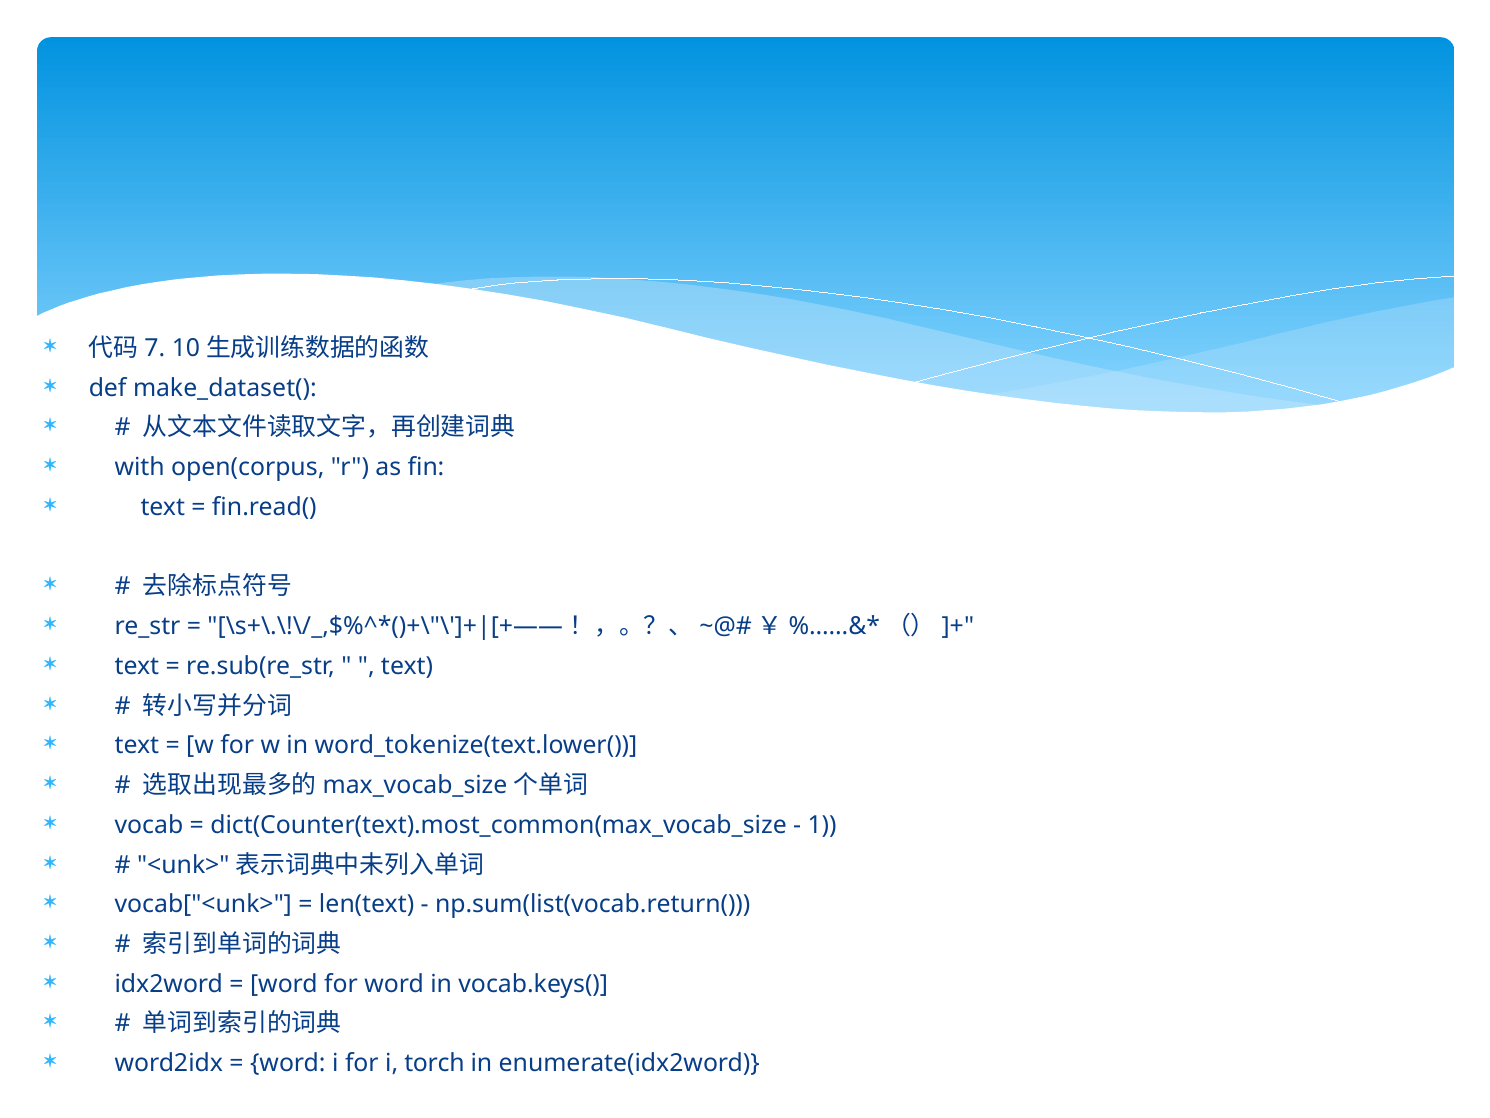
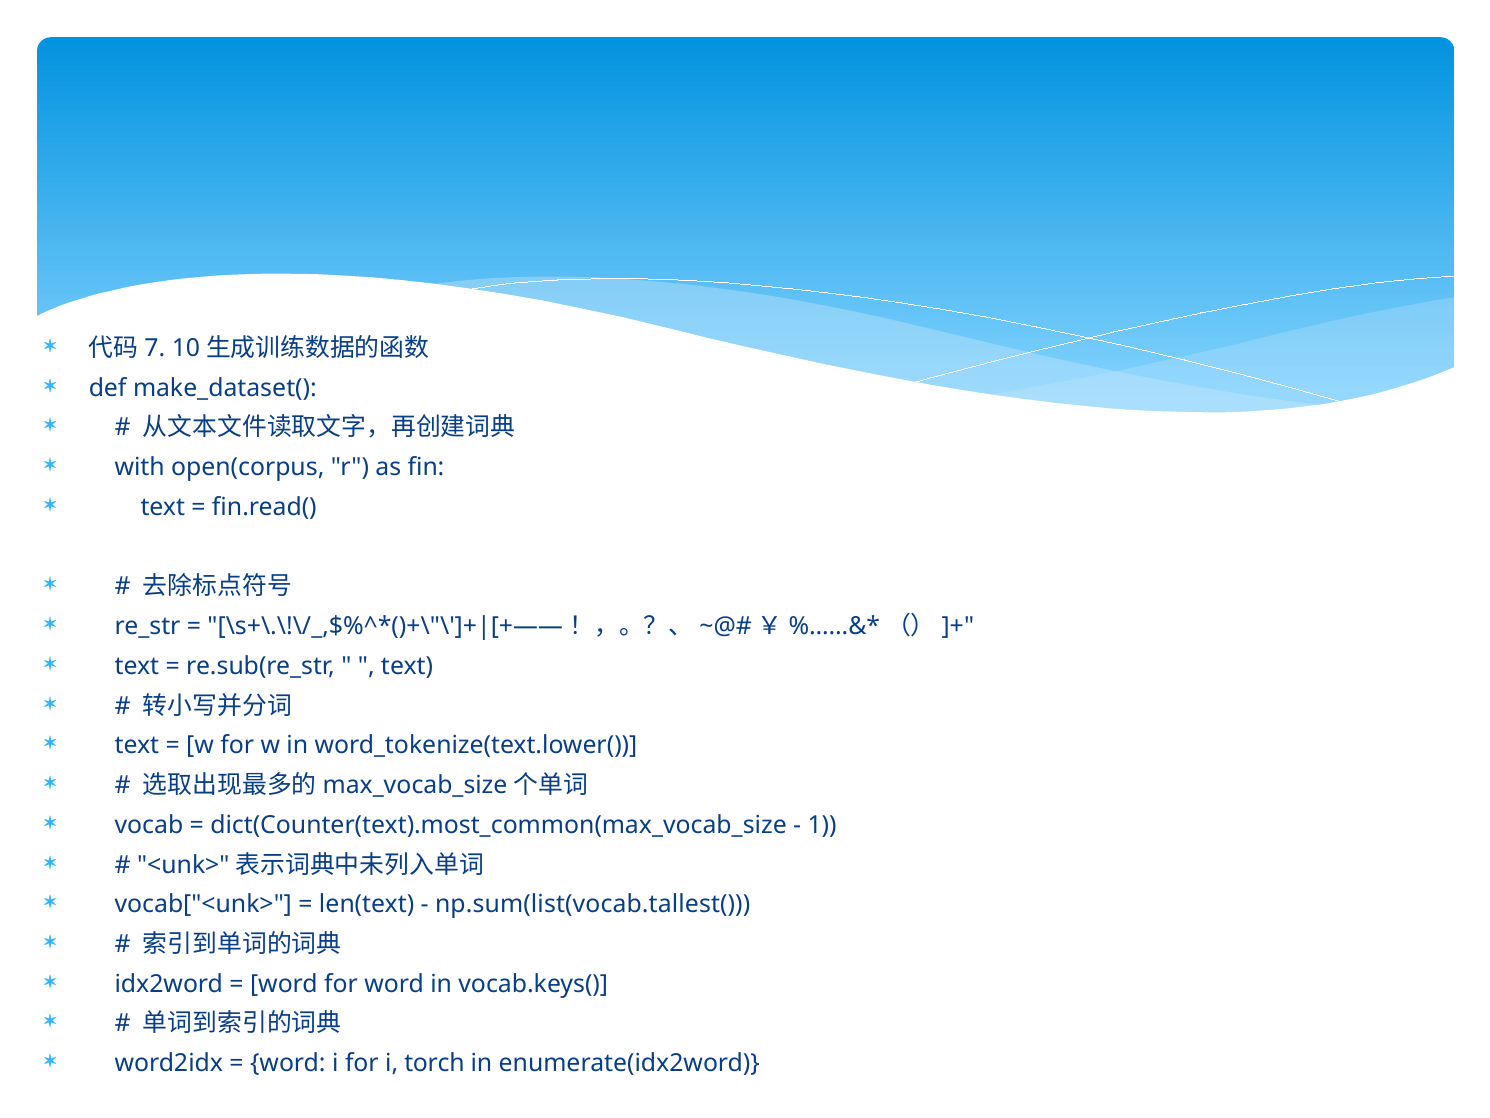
np.sum(list(vocab.return(: np.sum(list(vocab.return( -> np.sum(list(vocab.tallest( (593, 904)
